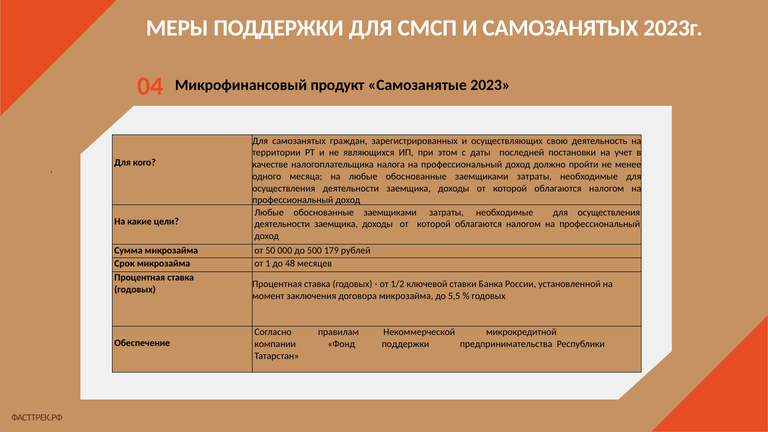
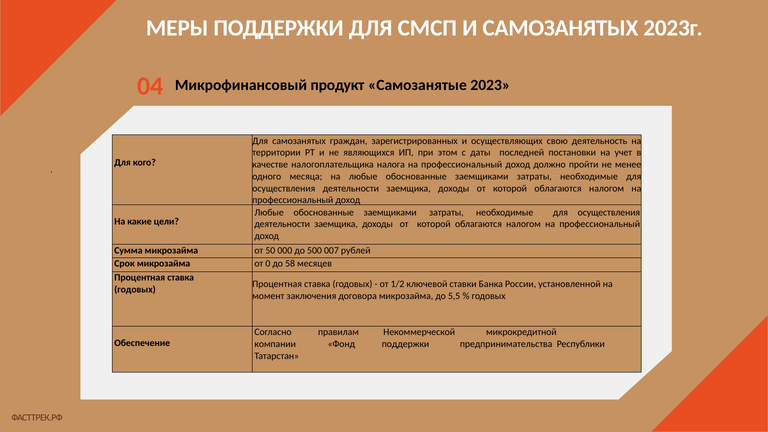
179: 179 -> 007 (331, 250)
1: 1 -> 0 (268, 264)
48: 48 -> 58 (290, 264)
